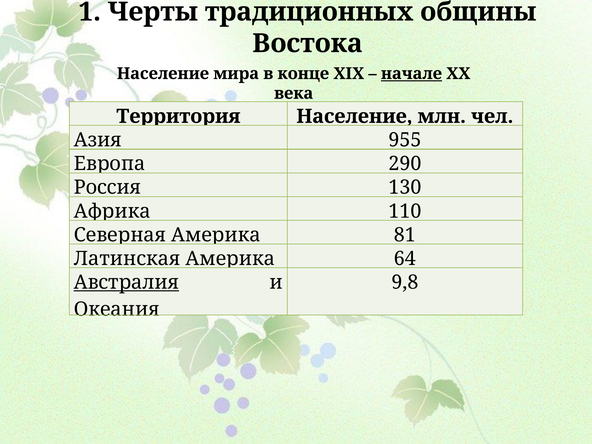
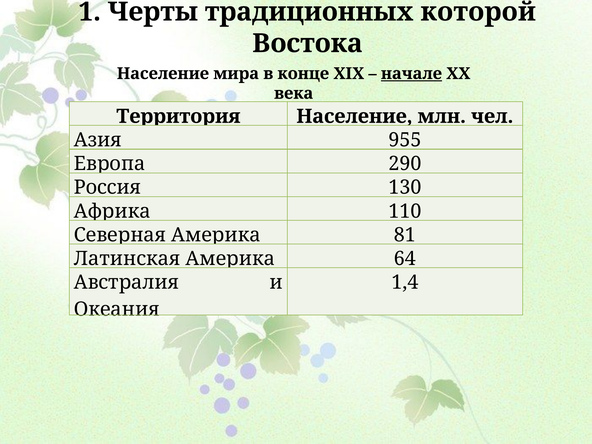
общины: общины -> которой (478, 12)
Австралия underline: present -> none (126, 282)
9,8: 9,8 -> 1,4 (405, 282)
